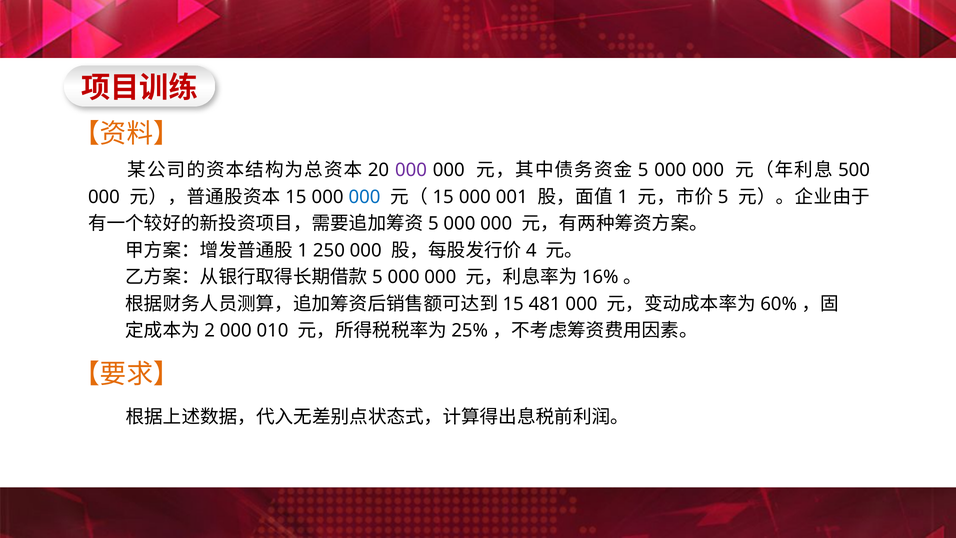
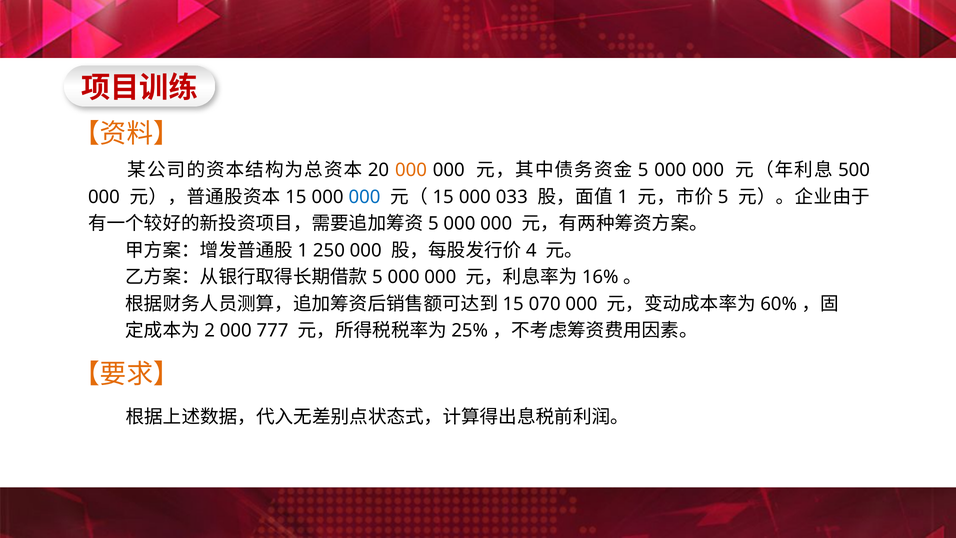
000 colour: purple -> orange (411, 170)
001: 001 -> 033 (512, 197)
481: 481 -> 070 (545, 304)
010: 010 -> 777 (273, 331)
